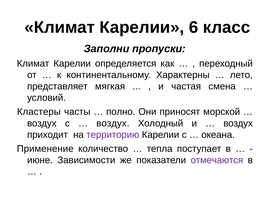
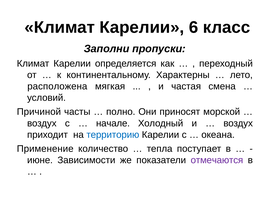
представляет: представляет -> расположена (57, 86)
Кластеры: Кластеры -> Причиной (39, 112)
воздух: воздух -> начале (113, 123)
территорию colour: purple -> blue (113, 135)
